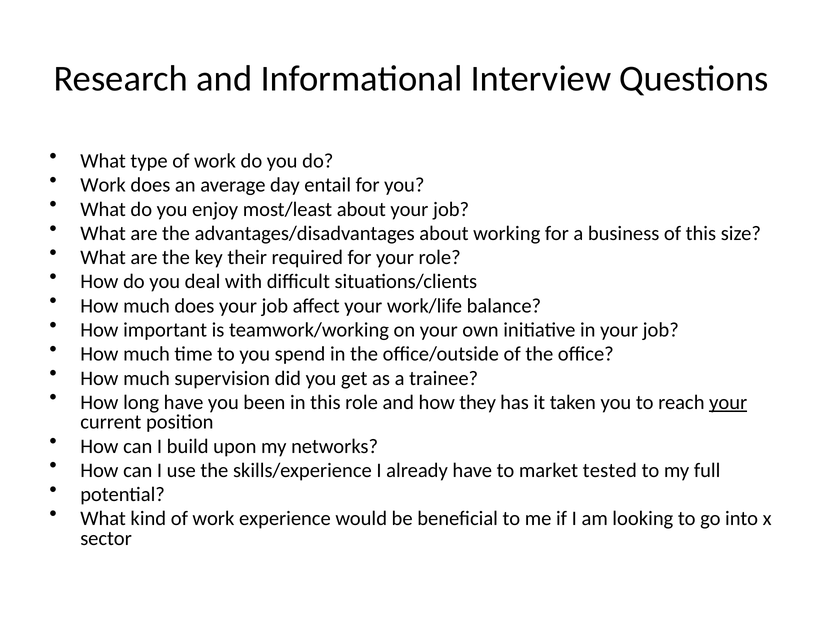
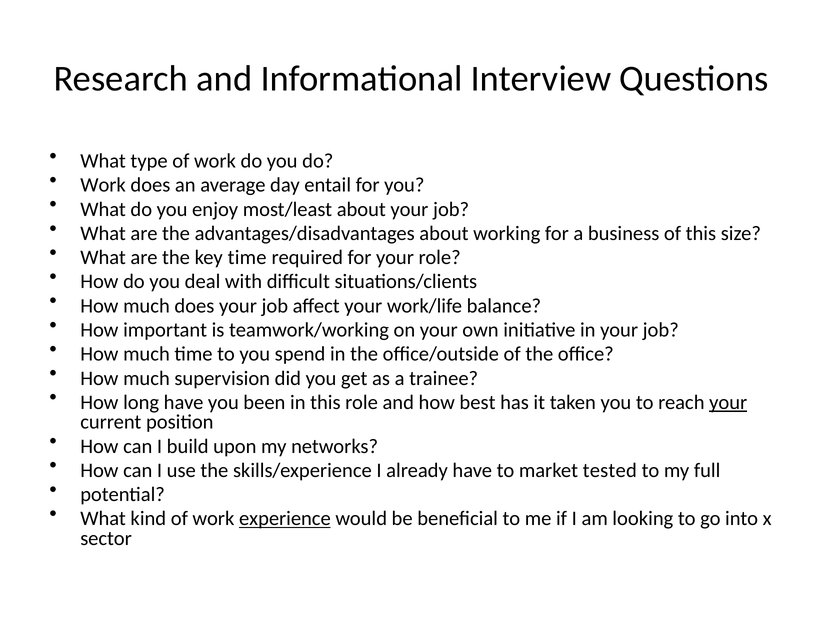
key their: their -> time (247, 258)
they: they -> best (478, 403)
experience underline: none -> present (285, 519)
